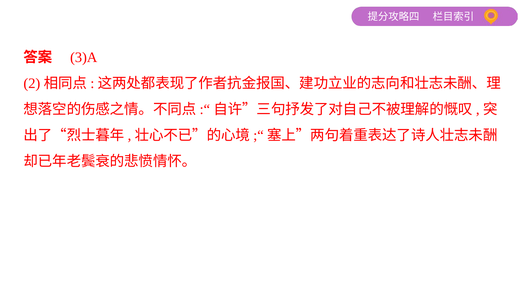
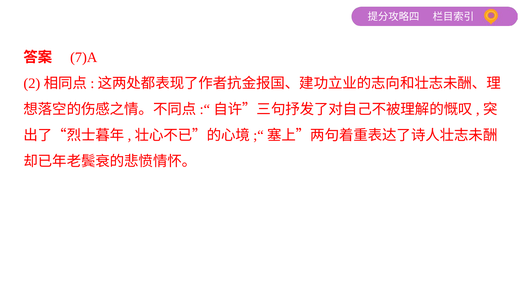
3)A: 3)A -> 7)A (84, 57)
